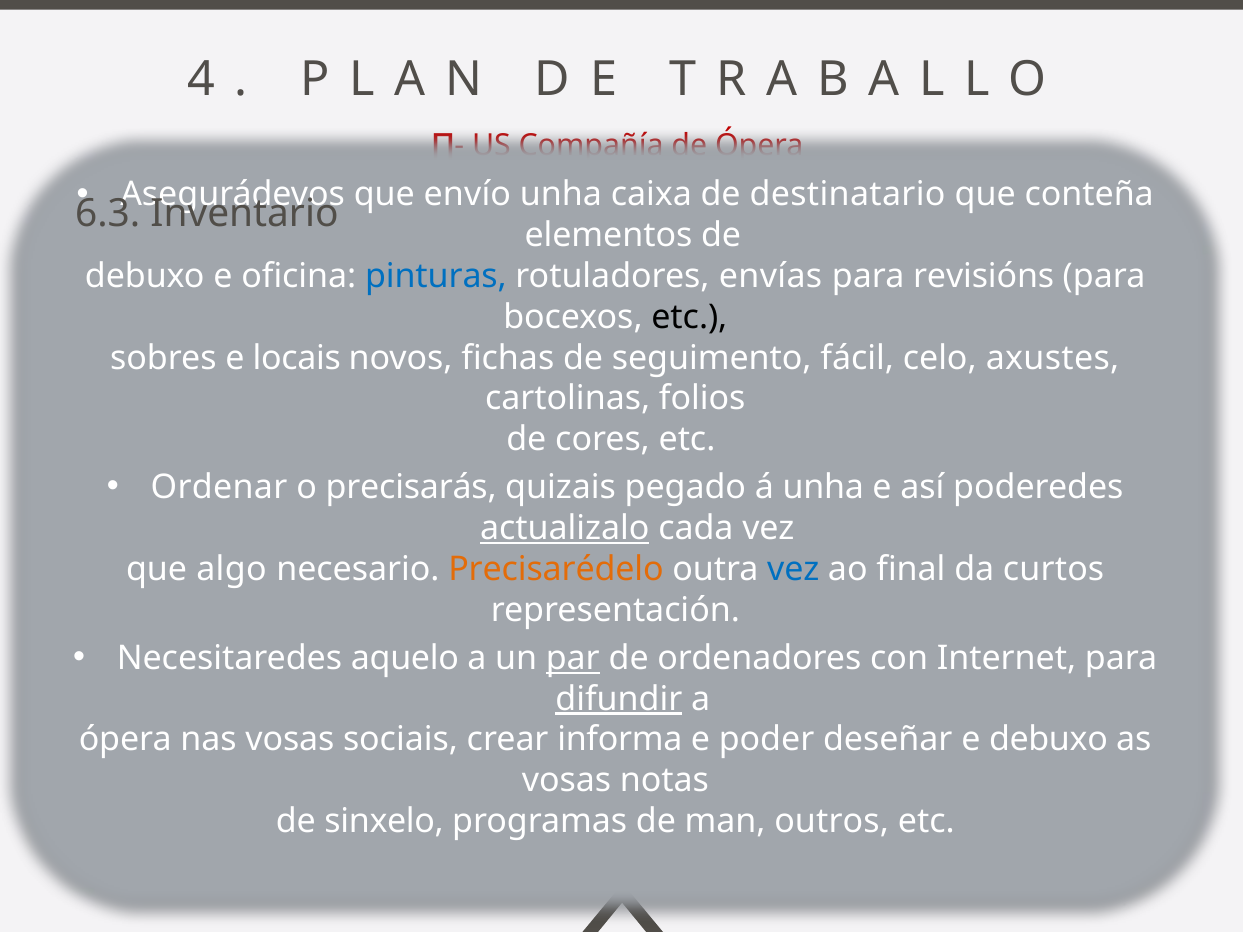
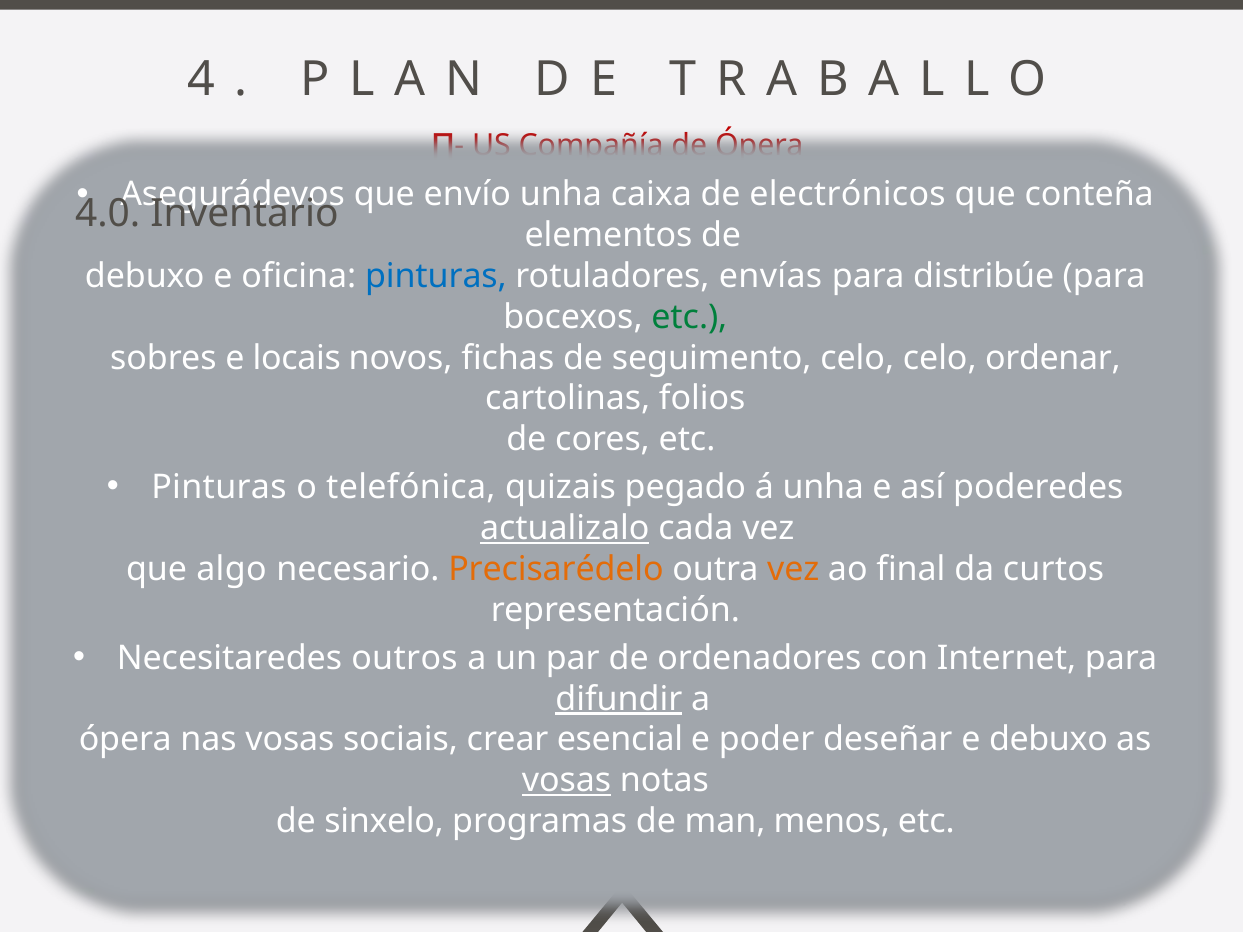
destinatario: destinatario -> electrónicos (848, 195)
6.3: 6.3 -> 4.0 (108, 214)
revisións: revisións -> distribúe (984, 276)
etc colour: black -> green (689, 317)
seguimento fácil: fácil -> celo (857, 358)
axustes: axustes -> ordenar (1053, 358)
Ordenar: Ordenar -> Pinturas (219, 488)
precisarás: precisarás -> telefónica (411, 488)
vez colour: blue -> orange (793, 569)
aquelo: aquelo -> outros (405, 658)
par underline: present -> none (573, 658)
informa: informa -> esencial (620, 740)
vosas underline: none -> present (566, 781)
outros: outros -> menos (832, 822)
